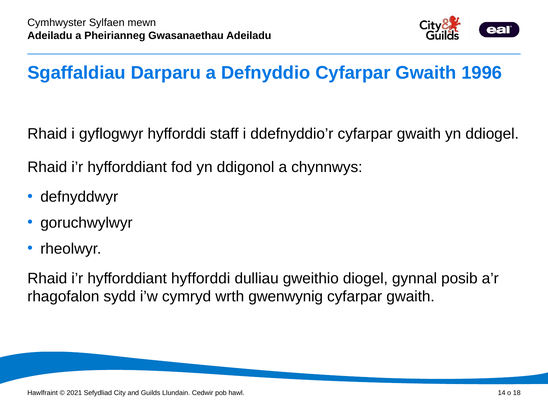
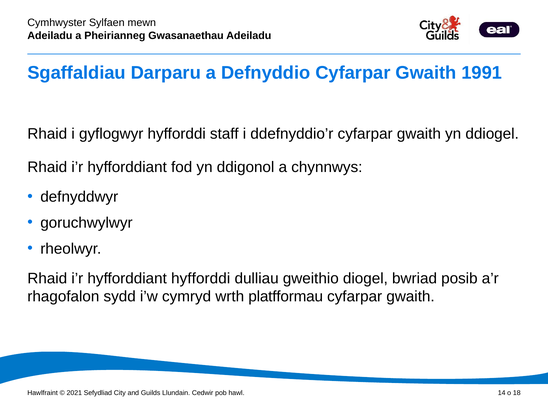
1996: 1996 -> 1991 (482, 73)
gynnal: gynnal -> bwriad (415, 278)
gwenwynig: gwenwynig -> platfformau (286, 297)
